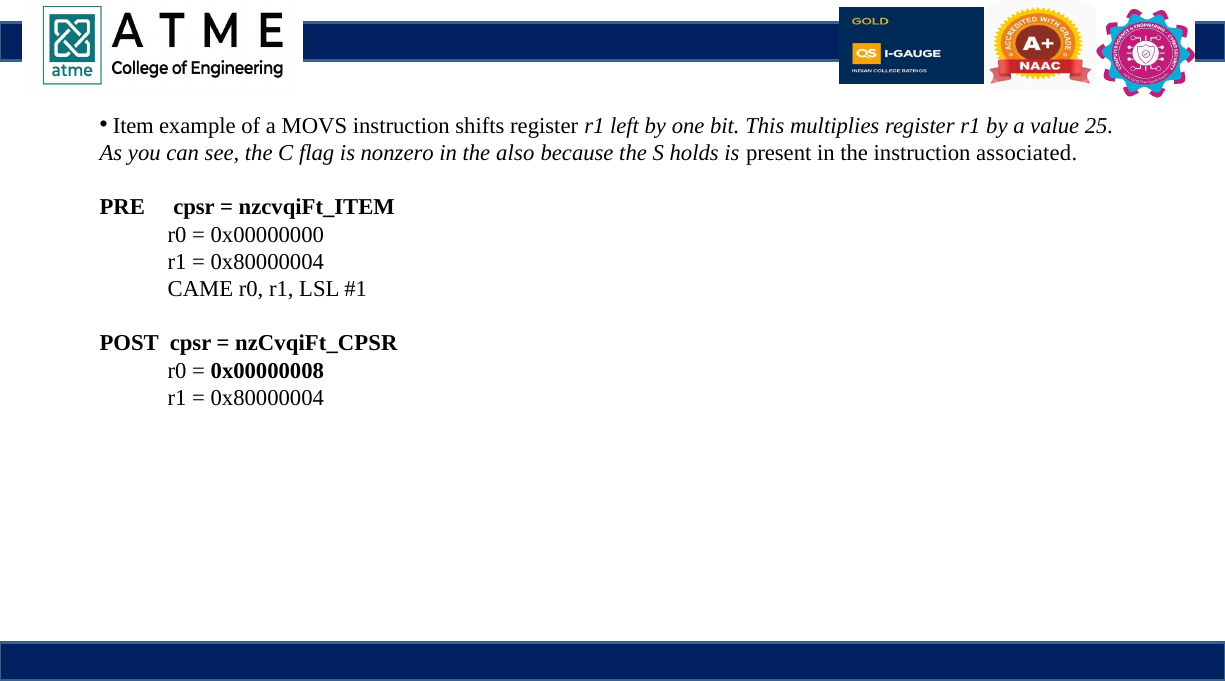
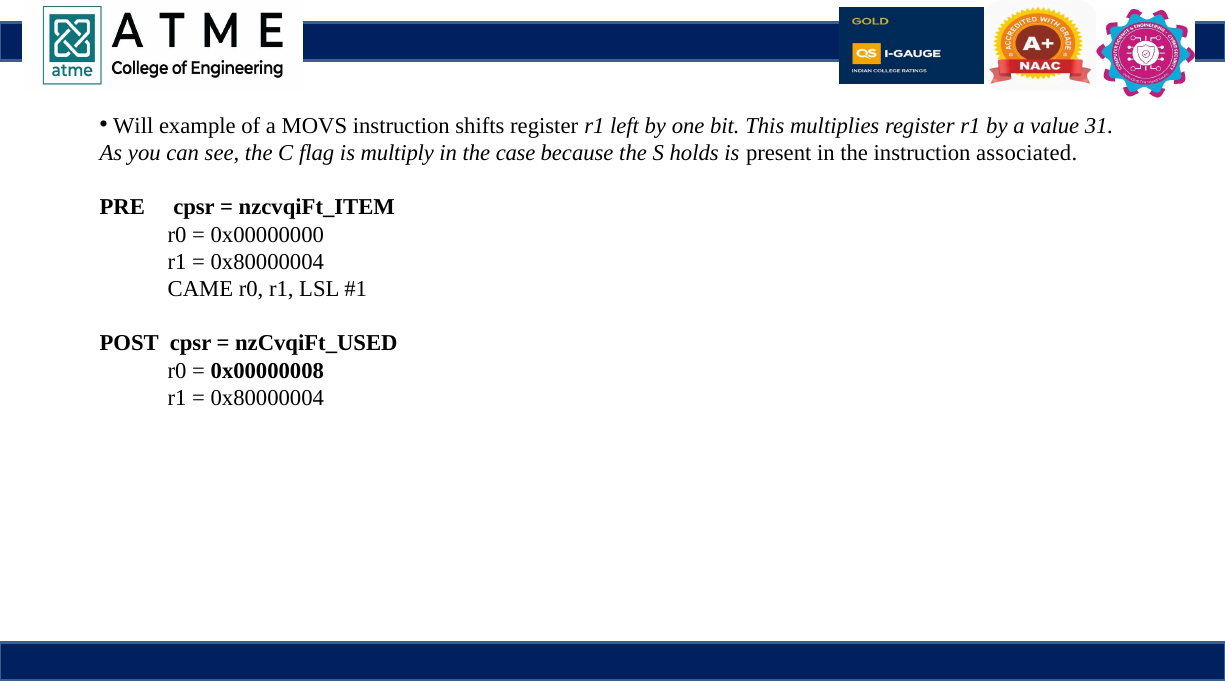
Item: Item -> Will (133, 125)
25: 25 -> 31 (1099, 125)
nonzero: nonzero -> multiply (397, 153)
also: also -> case (516, 153)
nzCvqiFt_CPSR: nzCvqiFt_CPSR -> nzCvqiFt_USED (316, 343)
